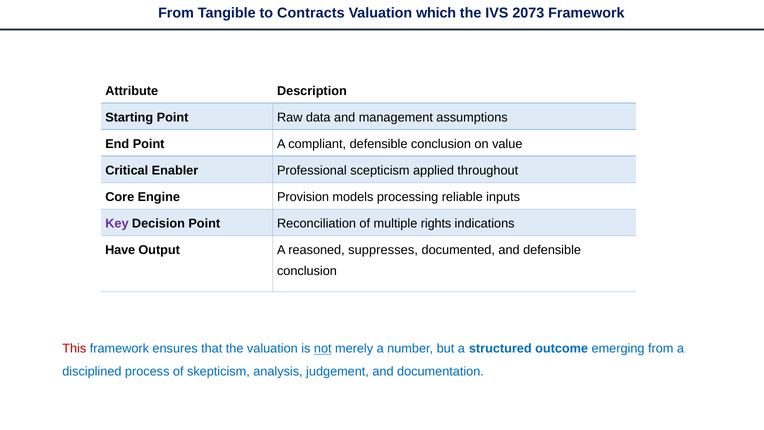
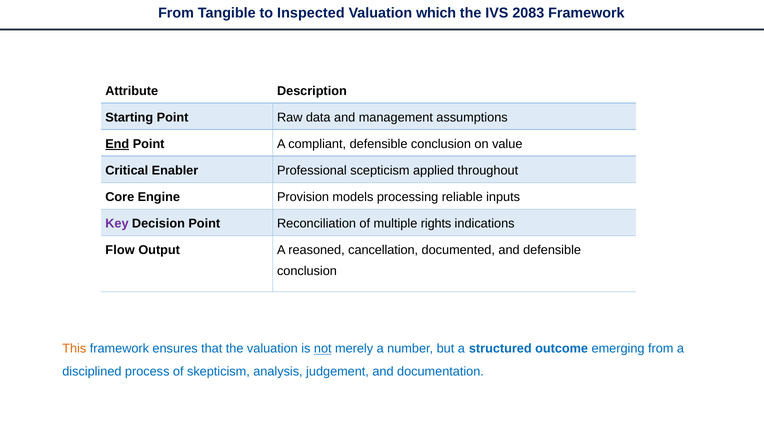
Contracts: Contracts -> Inspected (311, 13)
2073: 2073 -> 2083 (528, 13)
End underline: none -> present (117, 144)
Have: Have -> Flow (120, 250)
suppresses: suppresses -> cancellation (383, 250)
This colour: red -> orange (74, 349)
